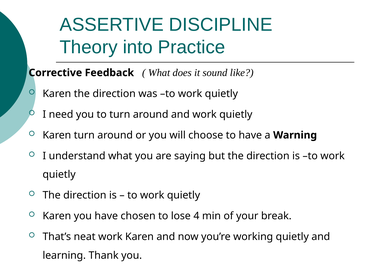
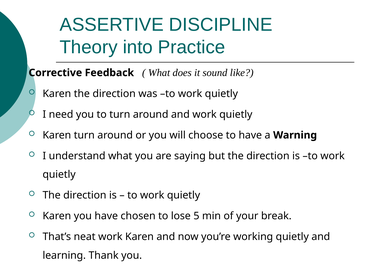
4: 4 -> 5 (196, 216)
